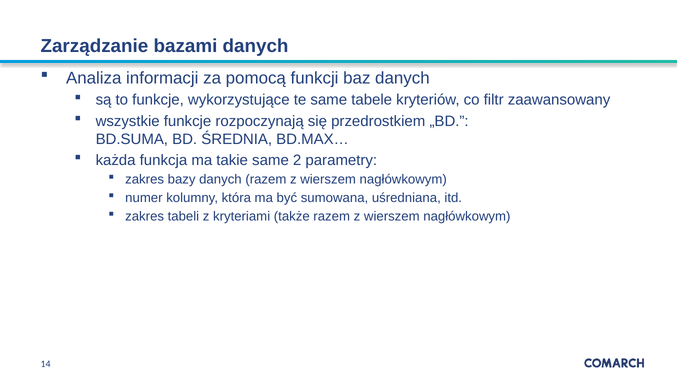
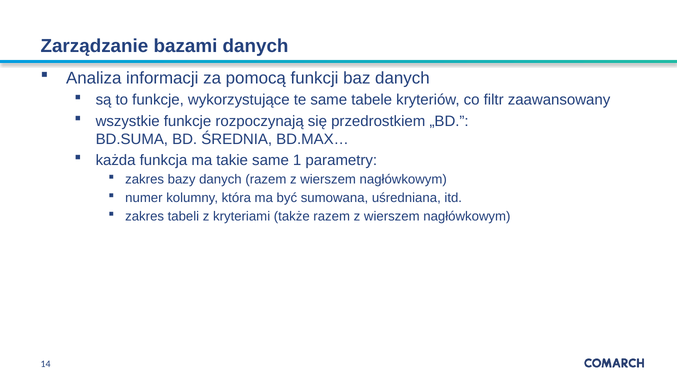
2: 2 -> 1 (297, 160)
